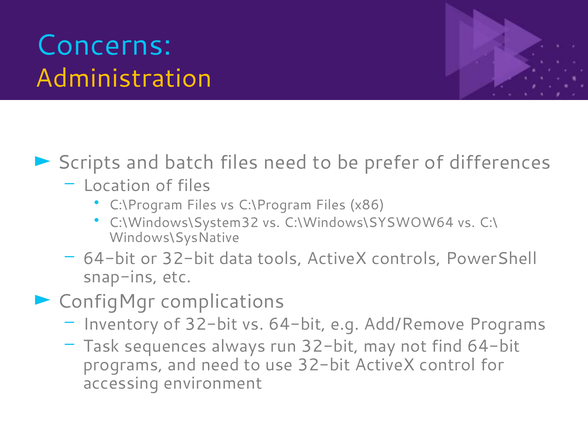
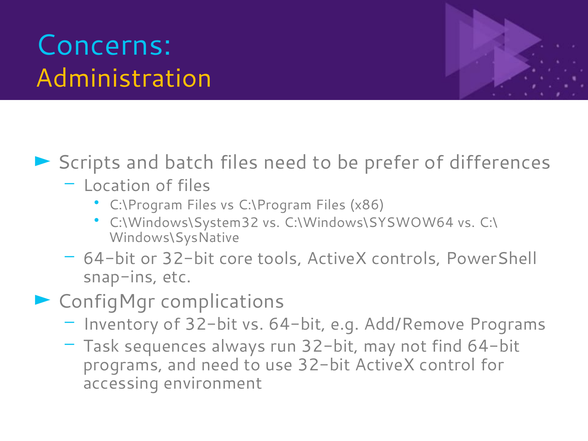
data: data -> core (236, 258)
